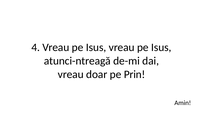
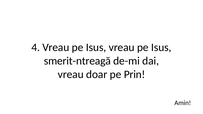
atunci-ntreagă: atunci-ntreagă -> smerit-ntreagă (77, 61)
